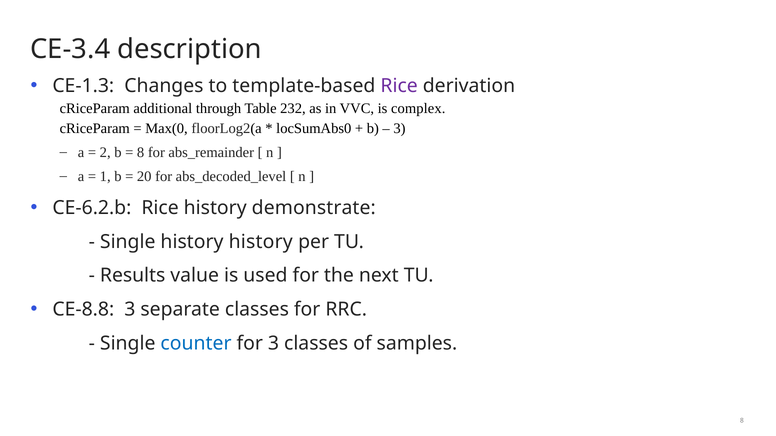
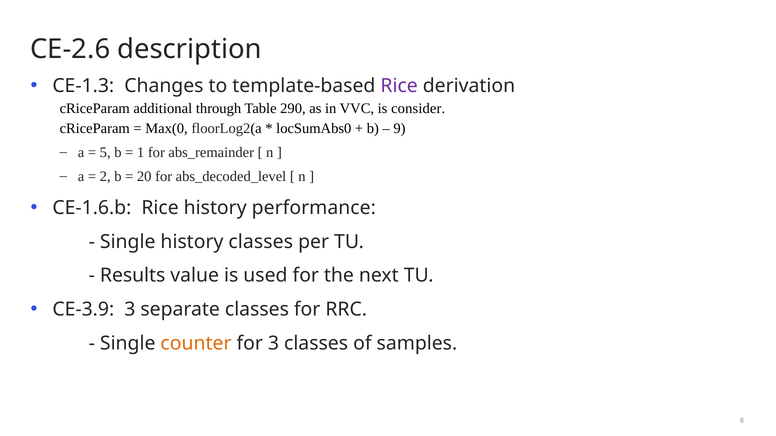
CE-3.4: CE-3.4 -> CE-2.6 (70, 49)
232: 232 -> 290 (293, 108)
complex: complex -> consider (418, 108)
3: 3 -> 9 (399, 128)
2: 2 -> 5 (105, 153)
8: 8 -> 1 (141, 153)
1: 1 -> 2 (105, 177)
CE-6.2.b: CE-6.2.b -> CE-1.6.b (92, 208)
demonstrate: demonstrate -> performance (314, 208)
history history: history -> classes (261, 242)
CE-8.8: CE-8.8 -> CE-3.9 (83, 310)
counter colour: blue -> orange (196, 344)
